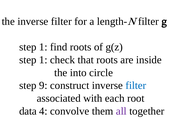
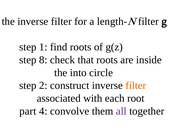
1: 1 -> 8 (43, 60)
9: 9 -> 2 (43, 86)
filter colour: blue -> orange (136, 86)
data: data -> part (28, 111)
